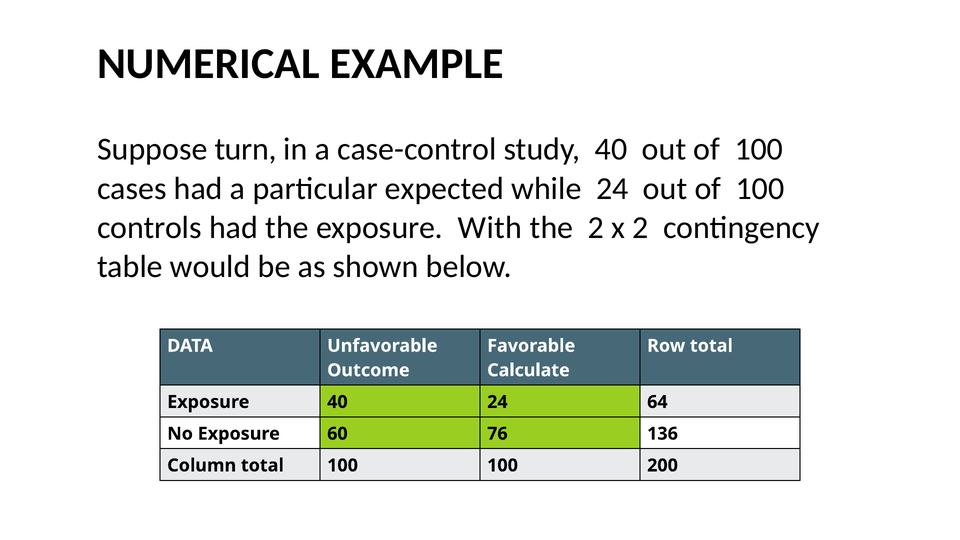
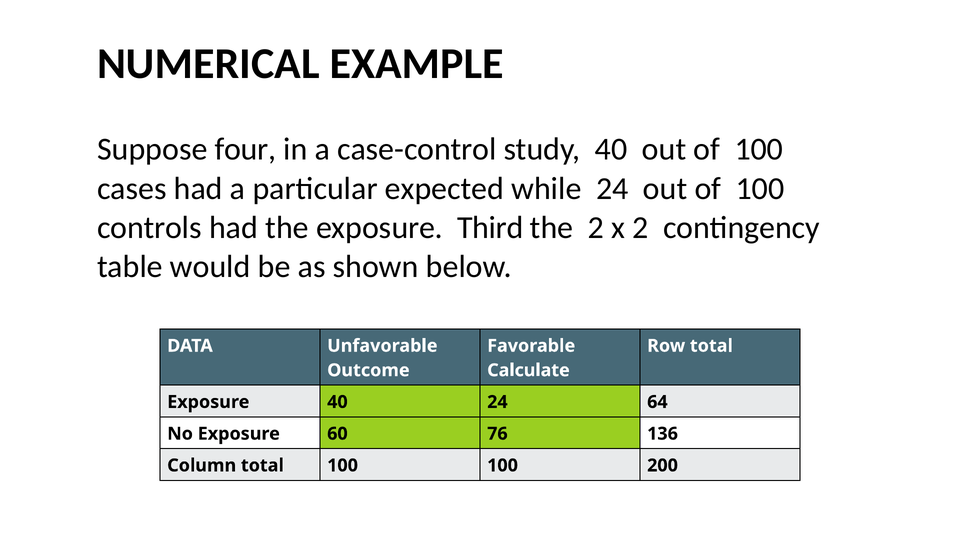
turn: turn -> four (246, 149)
With: With -> Third (490, 228)
